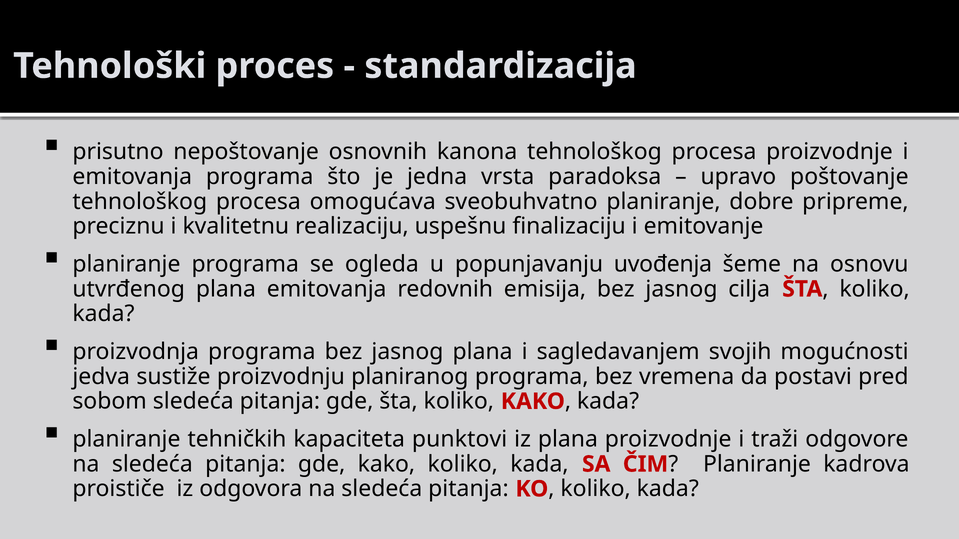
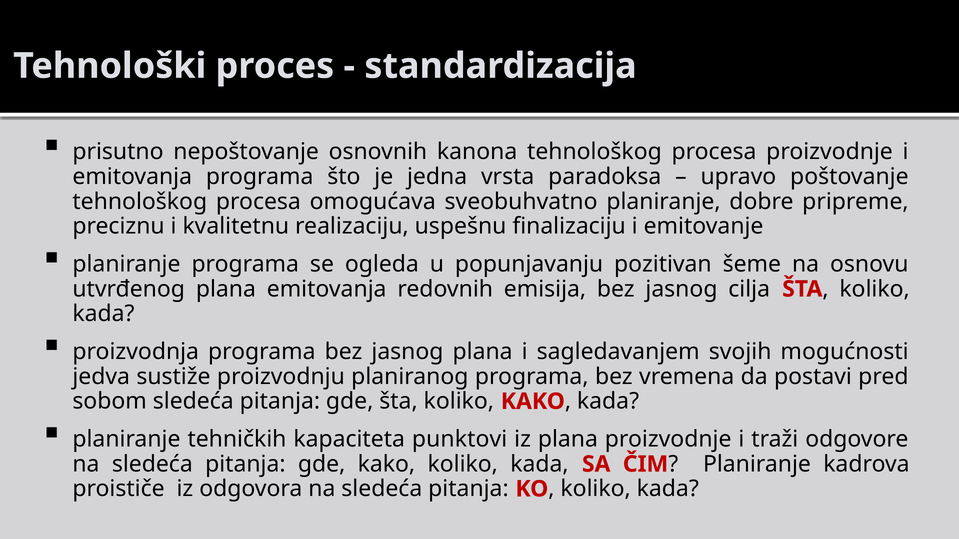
uvođenja: uvođenja -> pozitivan (663, 264)
